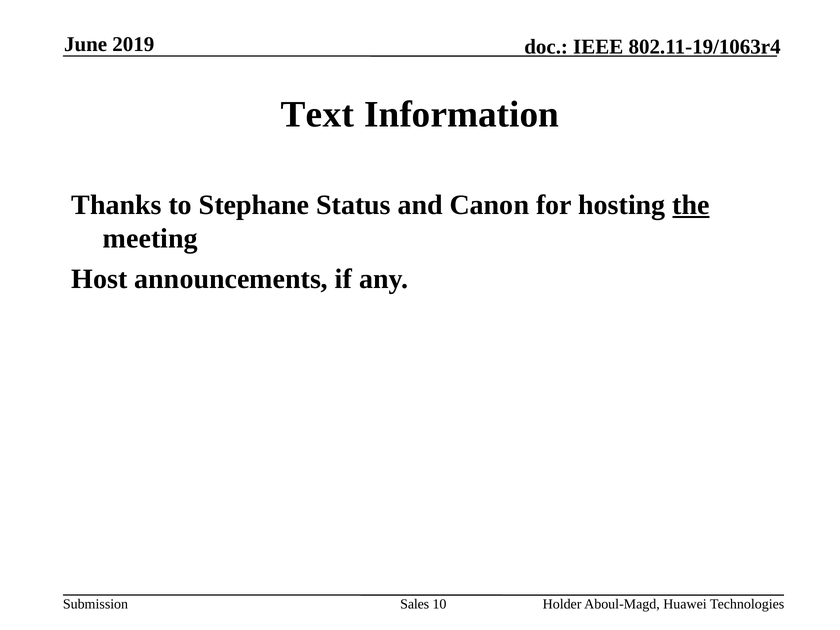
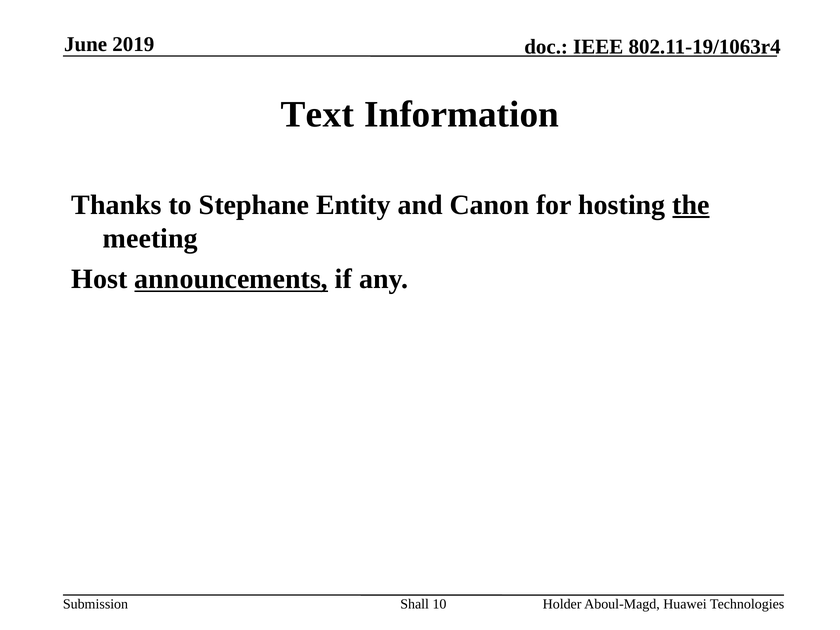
Status: Status -> Entity (354, 205)
announcements underline: none -> present (231, 279)
Sales: Sales -> Shall (415, 604)
